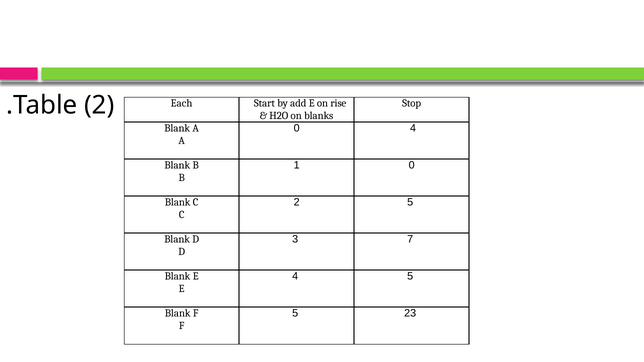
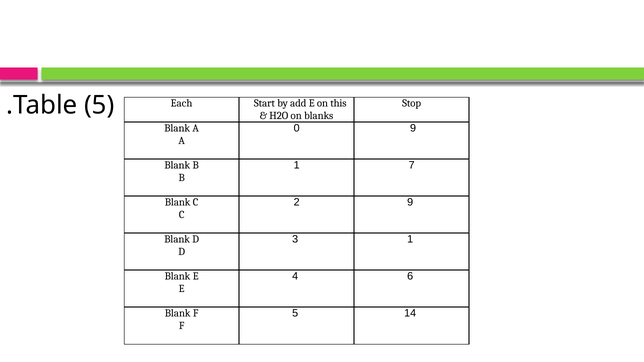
Table 2: 2 -> 5 (99, 105)
rise: rise -> this (338, 104)
0 4: 4 -> 9 (413, 128)
1 0: 0 -> 7 (412, 165)
2 5: 5 -> 9 (410, 202)
3 7: 7 -> 1 (410, 239)
4 5: 5 -> 6 (410, 277)
23: 23 -> 14 (410, 314)
